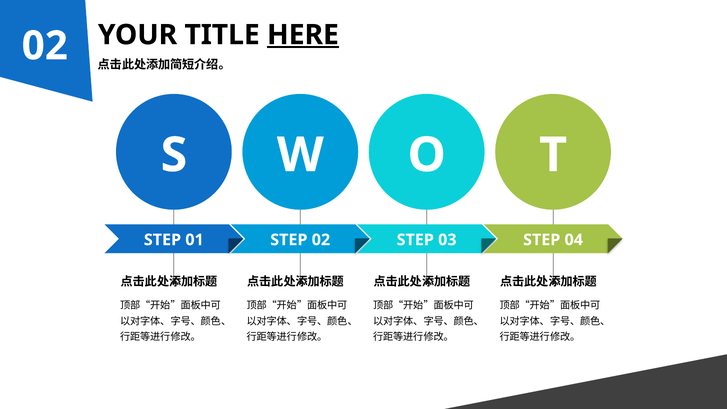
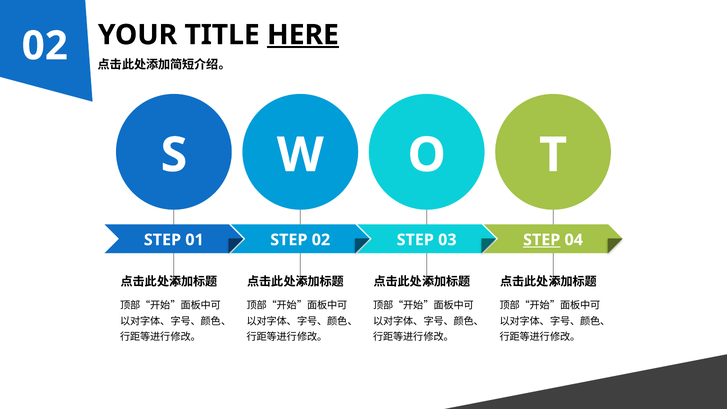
STEP underline: none -> present (542, 240)
